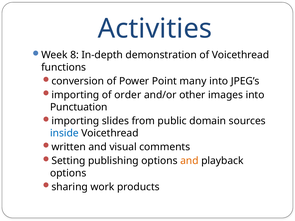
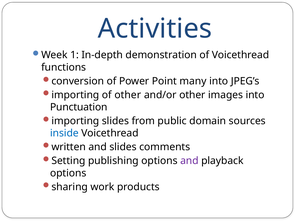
8: 8 -> 1 (75, 55)
of order: order -> other (128, 95)
and visual: visual -> slides (123, 147)
and colour: orange -> purple (189, 161)
